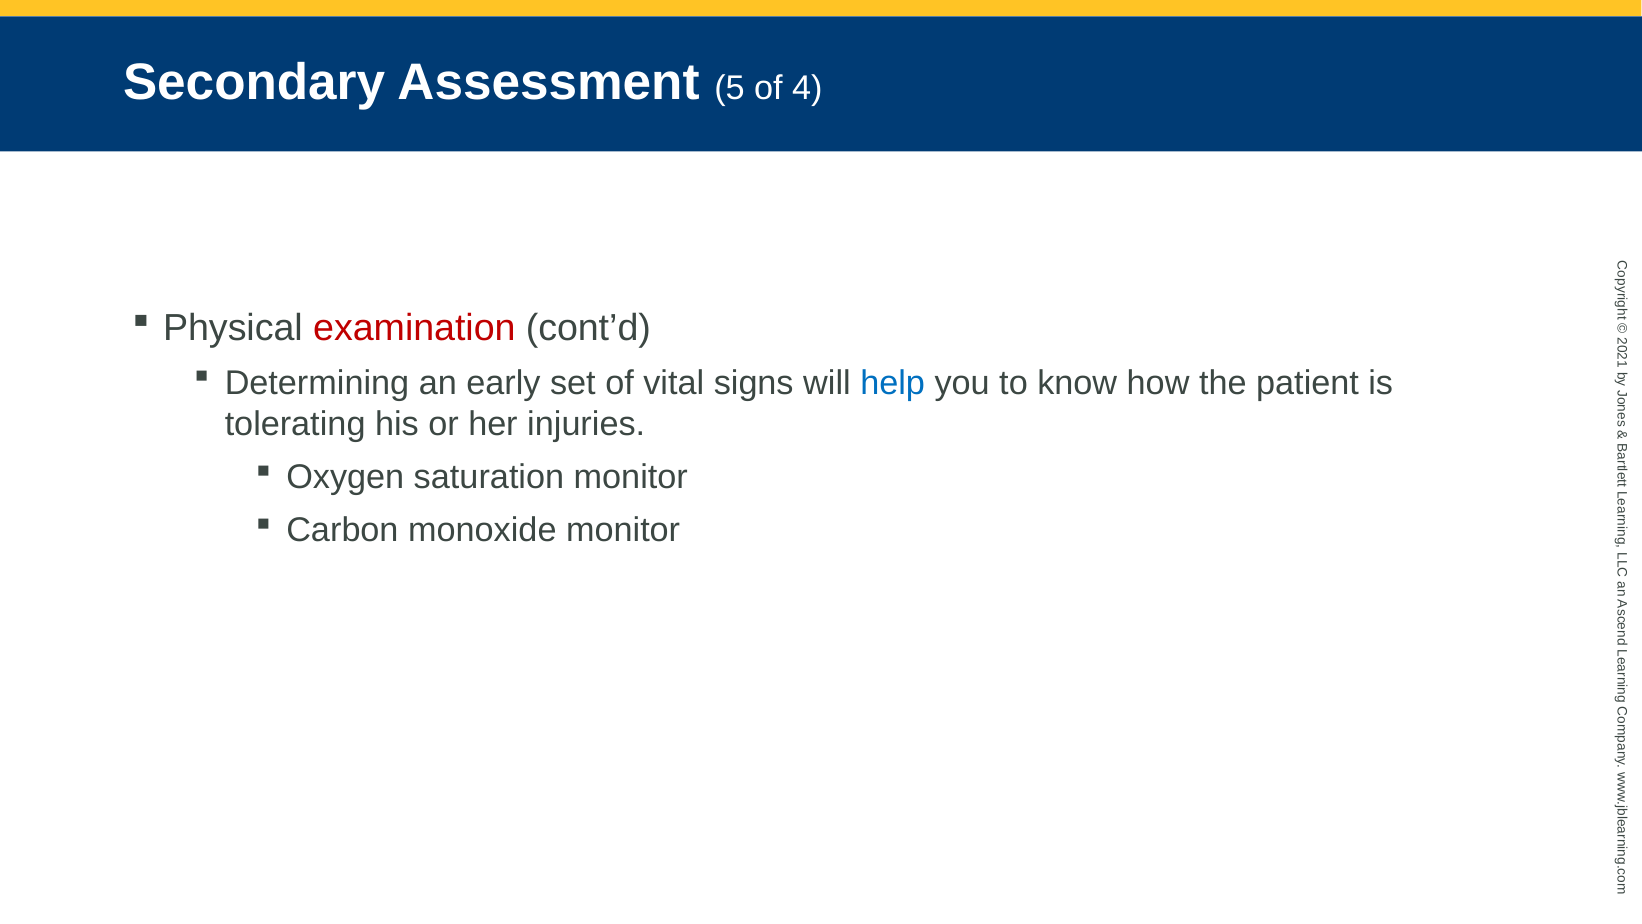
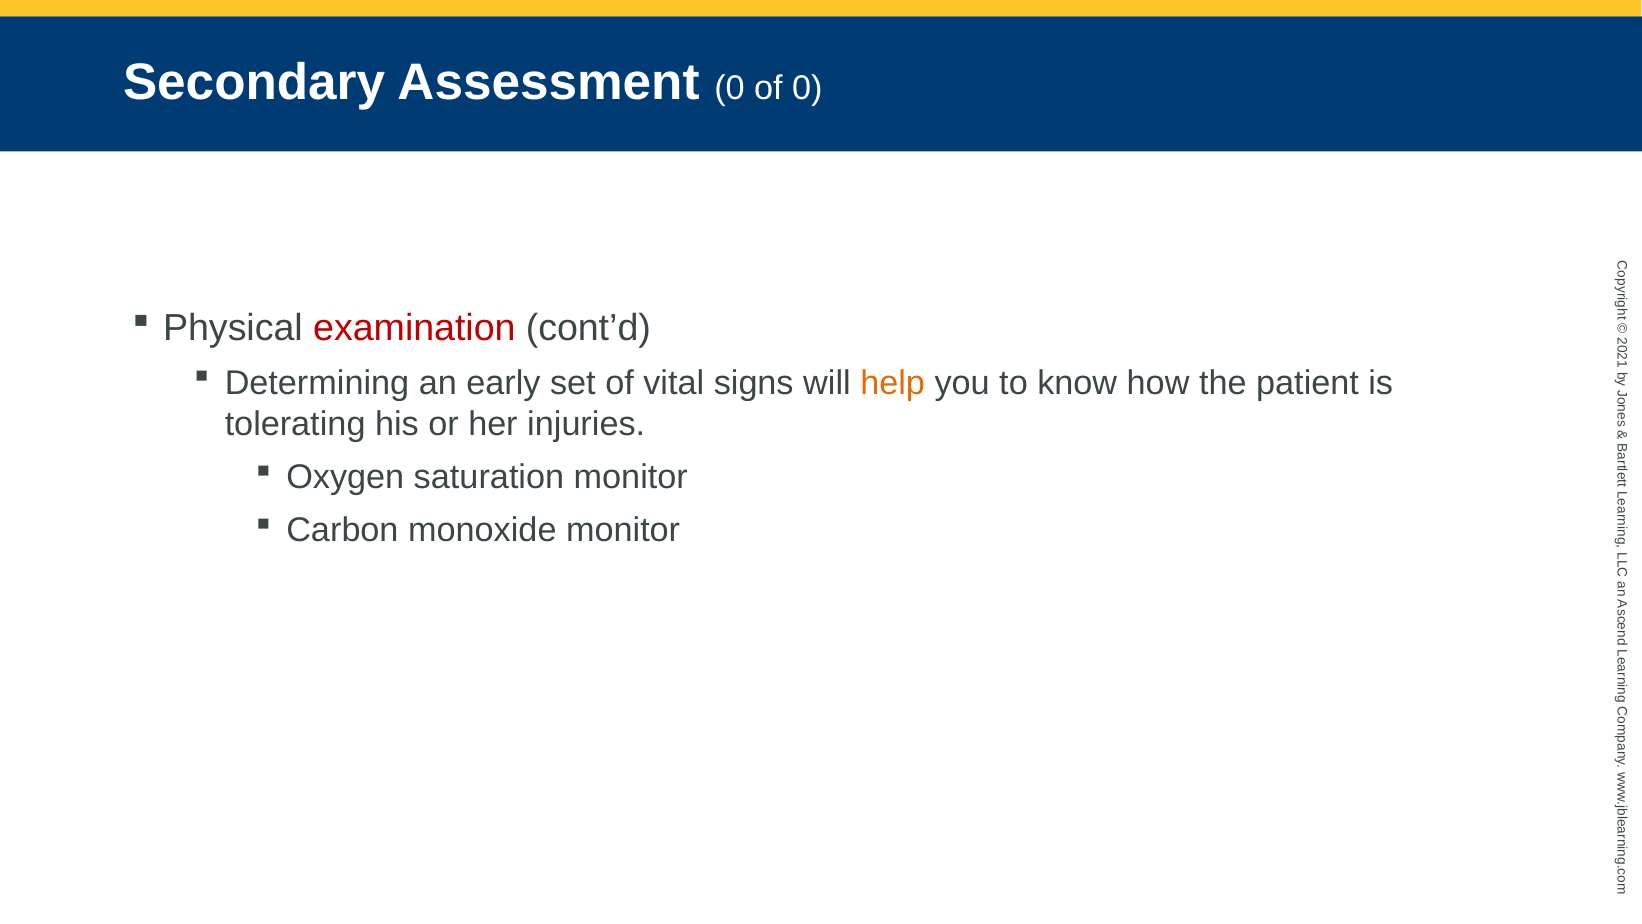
Assessment 5: 5 -> 0 (729, 88)
of 4: 4 -> 0 (807, 88)
help colour: blue -> orange (893, 383)
